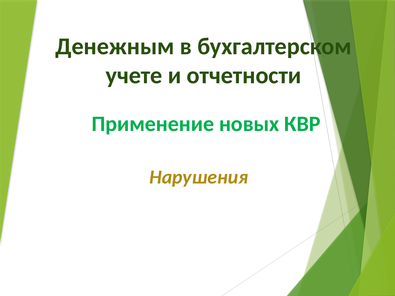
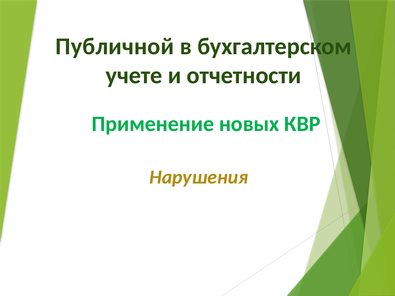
Денежным: Денежным -> Публичной (115, 46)
